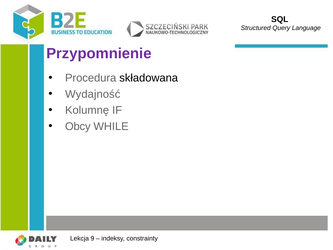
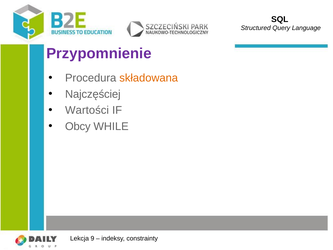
składowana colour: black -> orange (149, 78)
Wydajność: Wydajność -> Najczęściej (93, 94)
Kolumnę: Kolumnę -> Wartości (87, 110)
